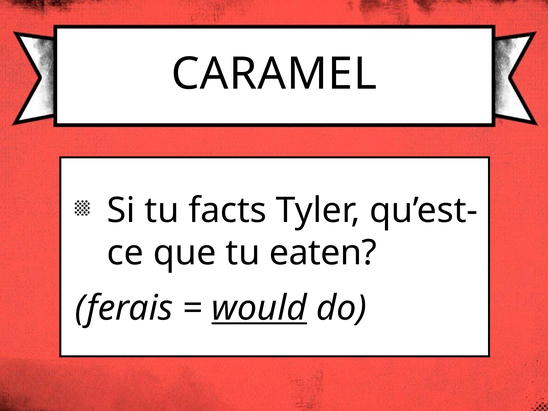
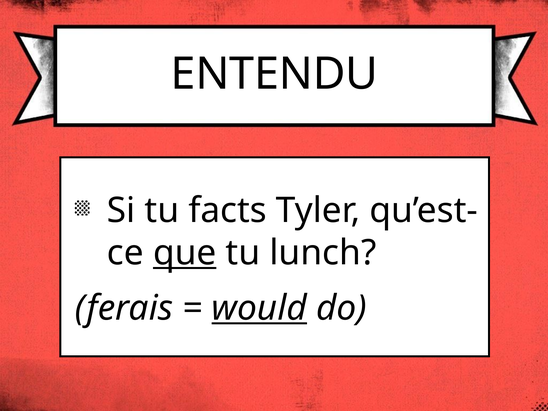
CARAMEL: CARAMEL -> ENTENDU (274, 74)
que underline: none -> present (185, 253)
eaten: eaten -> lunch (323, 253)
